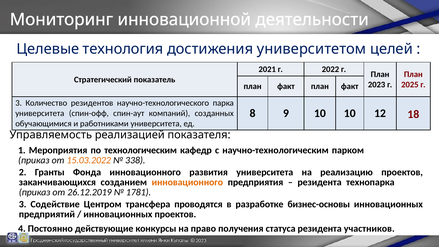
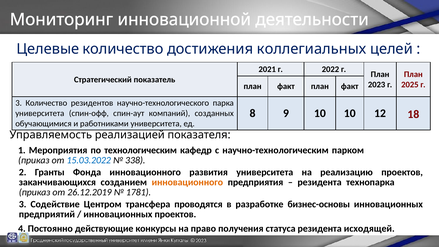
Целевые технология: технология -> количество (123, 49)
университетом: университетом -> коллегиальных (312, 49)
15.03.2022 colour: orange -> blue (89, 160)
участников: участников -> исходящей (369, 229)
